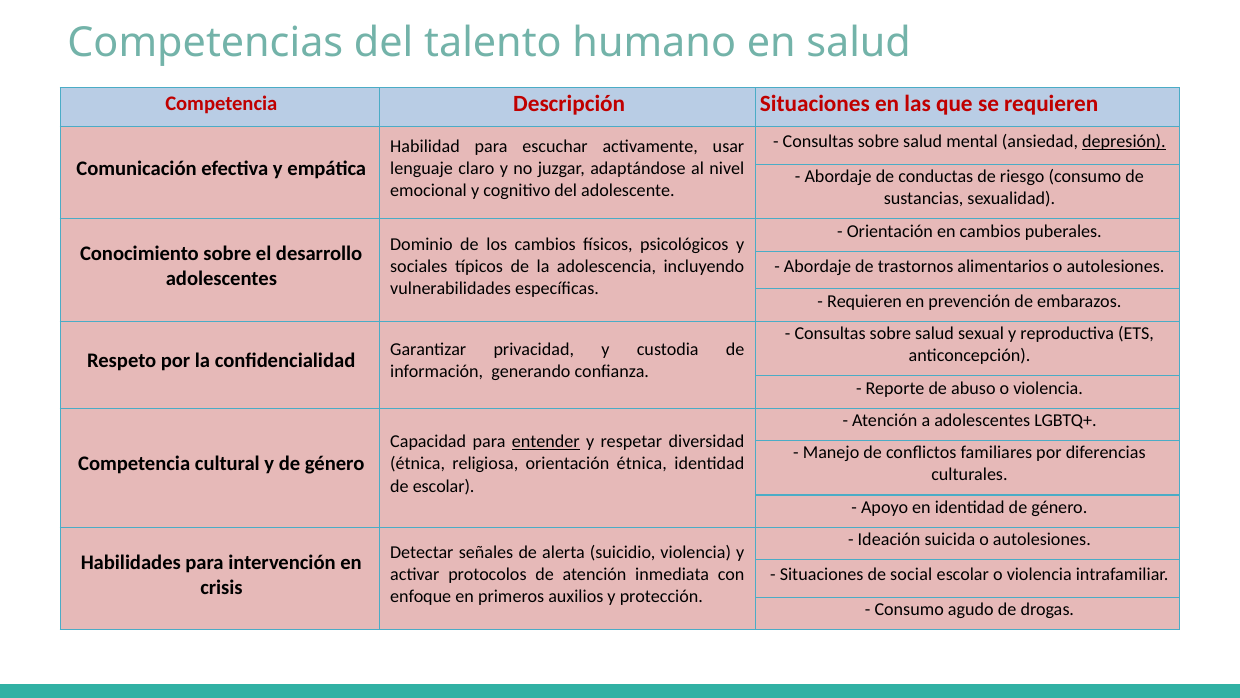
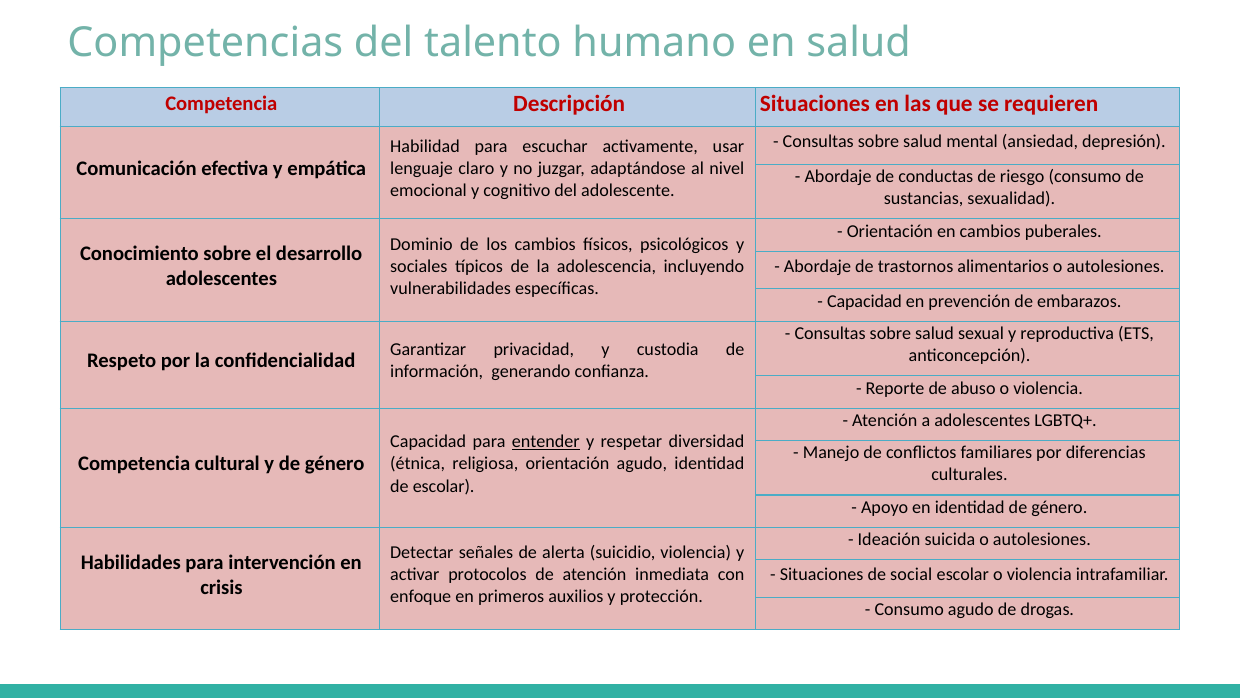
depresión underline: present -> none (1124, 142)
Requieren: Requieren -> Capacidad (864, 301)
orientación étnica: étnica -> agudo (642, 464)
